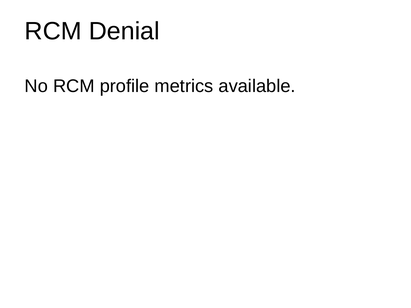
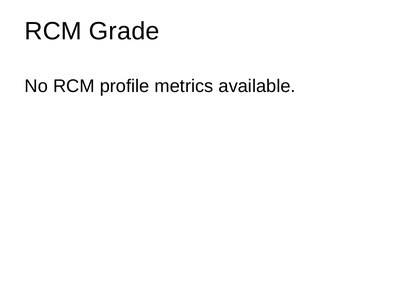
Denial: Denial -> Grade (124, 31)
